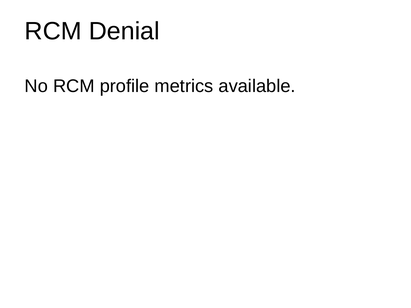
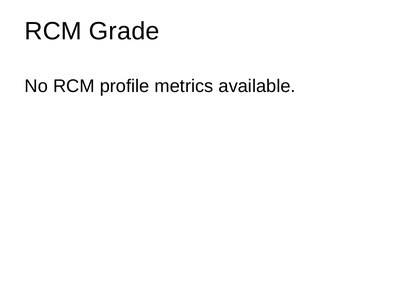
Denial: Denial -> Grade (124, 31)
